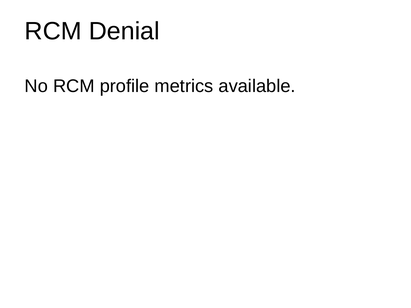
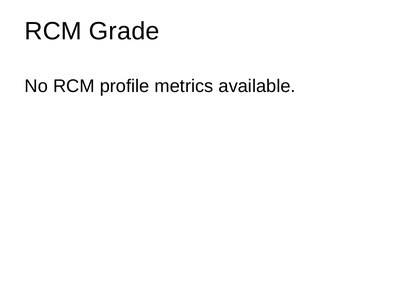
Denial: Denial -> Grade (124, 31)
